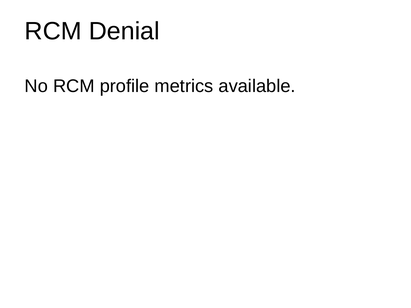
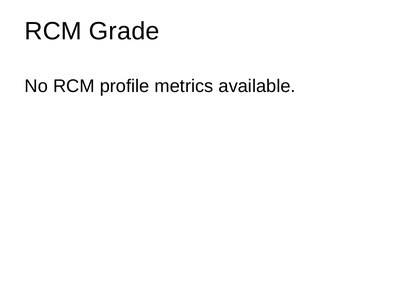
Denial: Denial -> Grade (124, 31)
